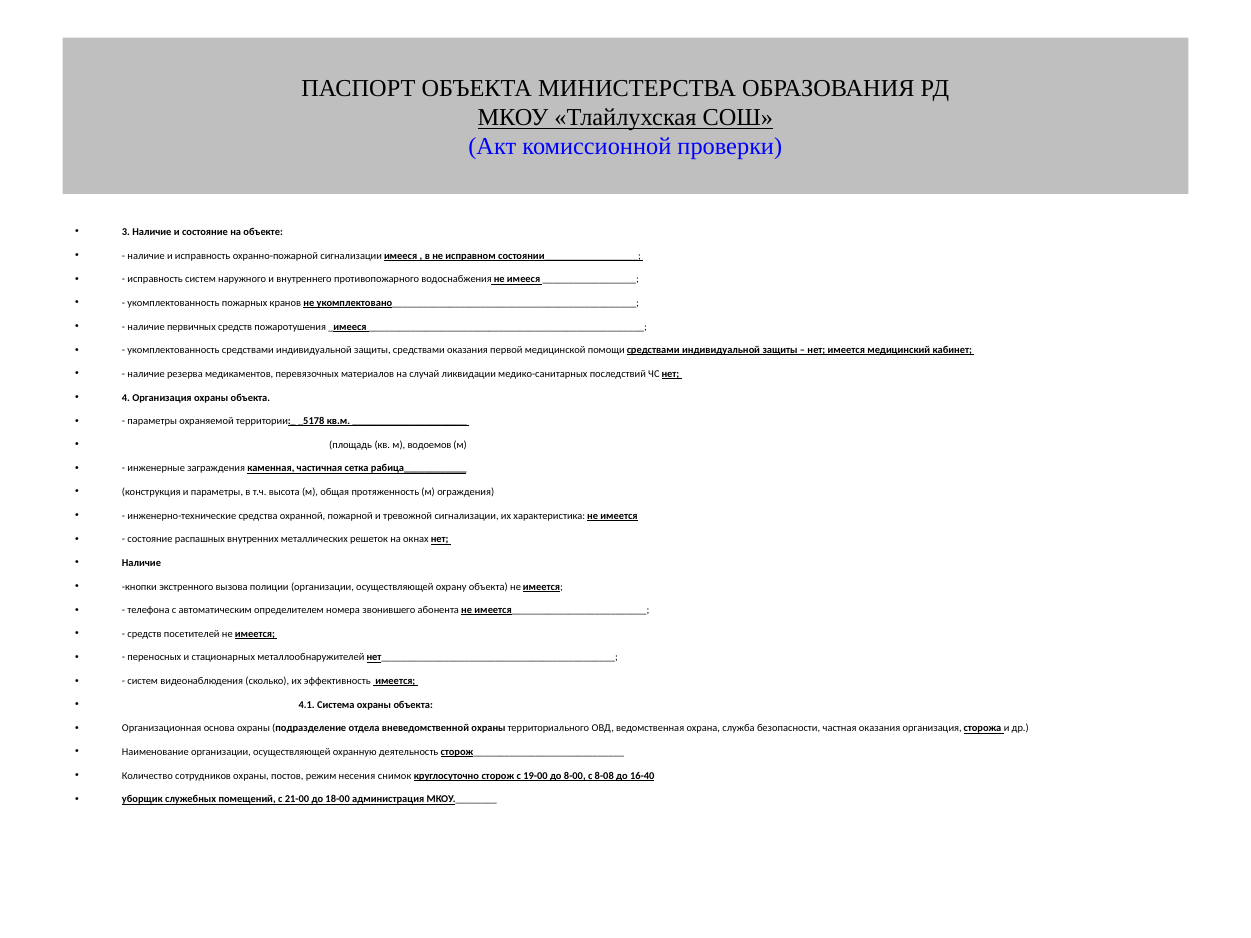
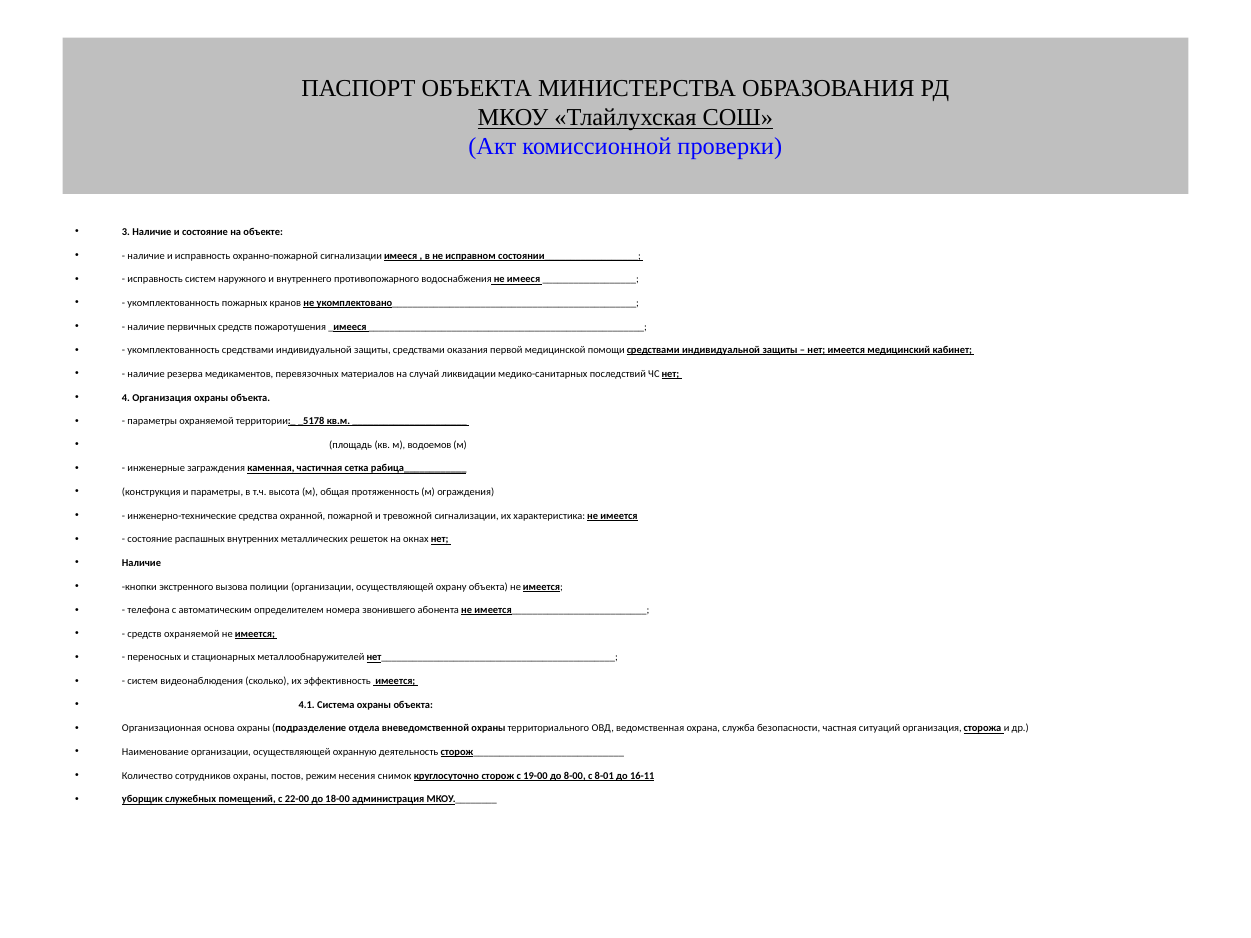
средств посетителей: посетителей -> охраняемой (192, 634)
частная оказания: оказания -> ситуаций (880, 729)
8-08: 8-08 -> 8-01 (604, 776)
16-40: 16-40 -> 16-11 (642, 776)
21-00: 21-00 -> 22-00 (297, 800)
